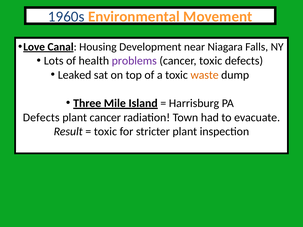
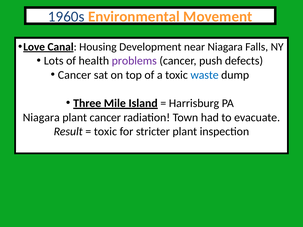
cancer toxic: toxic -> push (211, 61)
Leaked: Leaked -> Cancer (75, 75)
waste colour: orange -> blue (205, 75)
Defects: Defects -> Niagara (41, 118)
